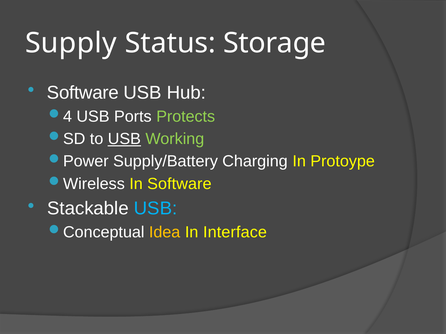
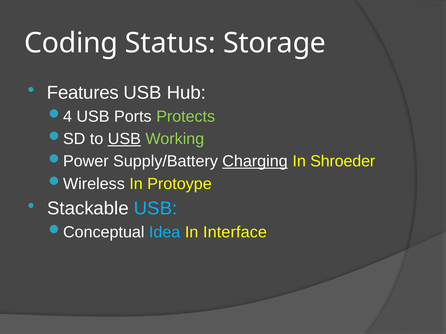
Supply: Supply -> Coding (71, 43)
Software: Software -> Features (83, 93)
Charging underline: none -> present (255, 162)
Protoype: Protoype -> Shroeder (343, 162)
In Software: Software -> Protoype (179, 184)
Idea colour: yellow -> light blue (165, 233)
